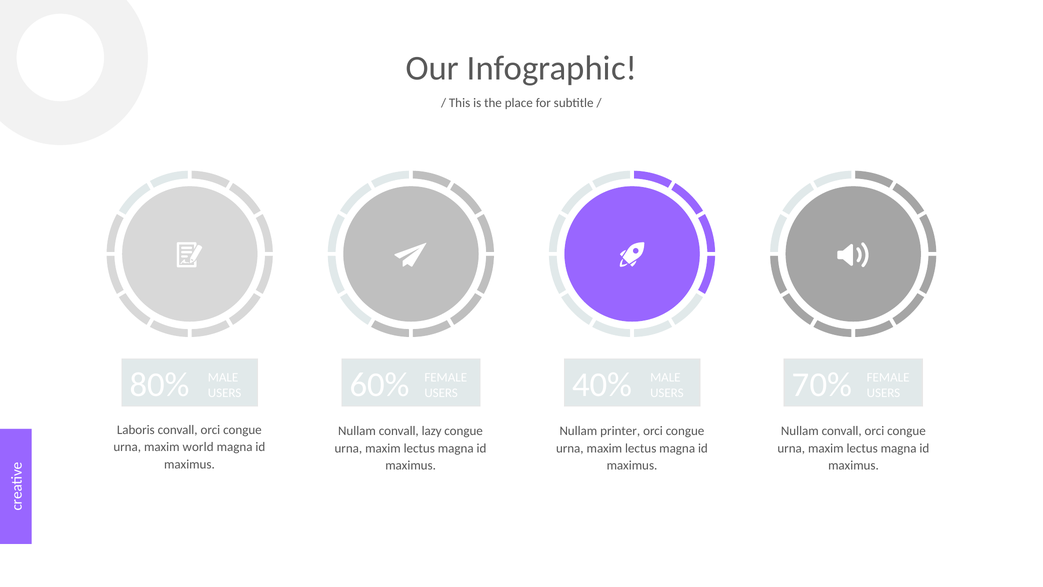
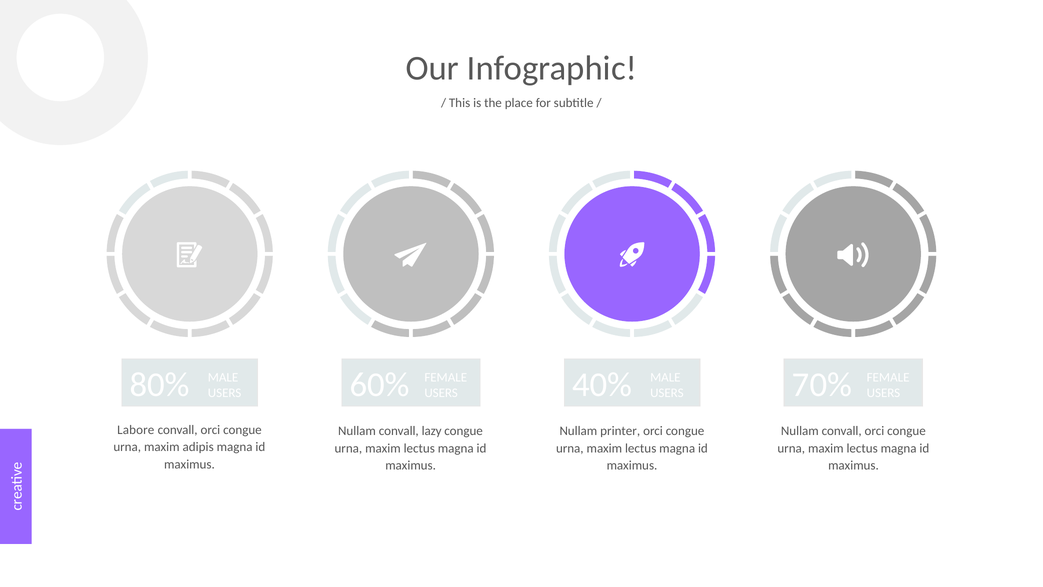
Laboris: Laboris -> Labore (136, 430)
world: world -> adipis (198, 447)
